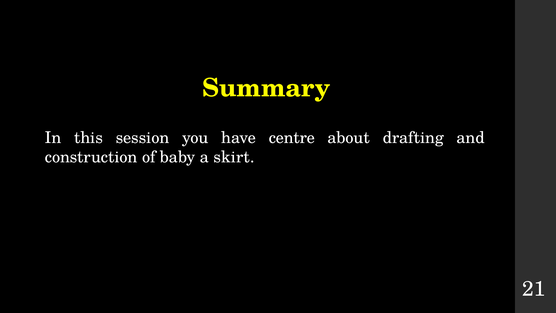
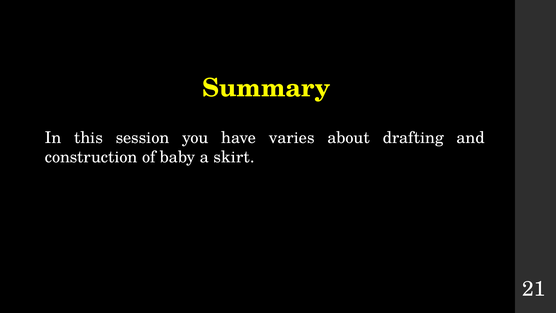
centre: centre -> varies (292, 138)
